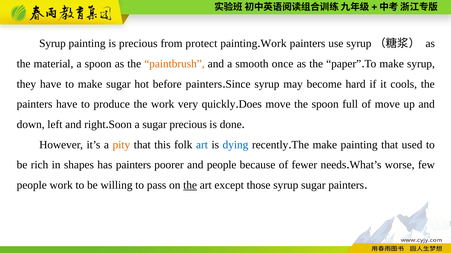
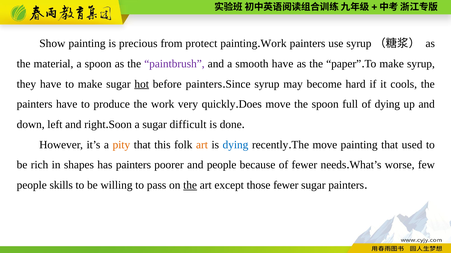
Syrup: Syrup -> Show (52, 44)
paintbrush colour: orange -> purple (174, 64)
smooth once: once -> have (283, 64)
hot underline: none -> present (142, 84)
of move: move -> dying (387, 105)
sugar precious: precious -> difficult (188, 125)
art colour: blue -> orange (202, 145)
The make: make -> move (325, 145)
people work: work -> skills (61, 186)
those syrup: syrup -> fewer (286, 186)
